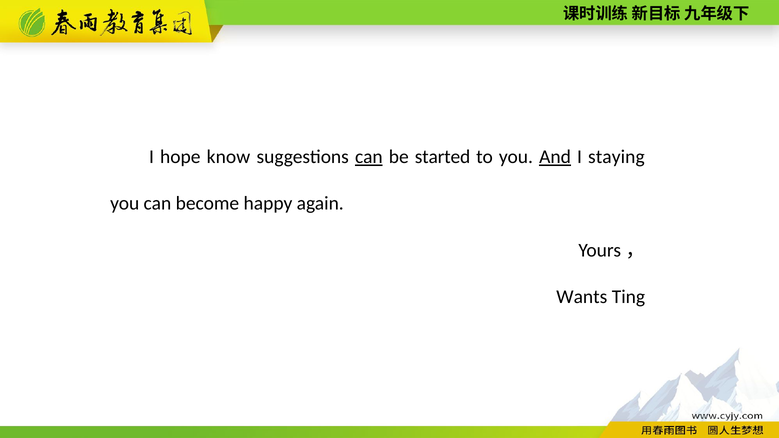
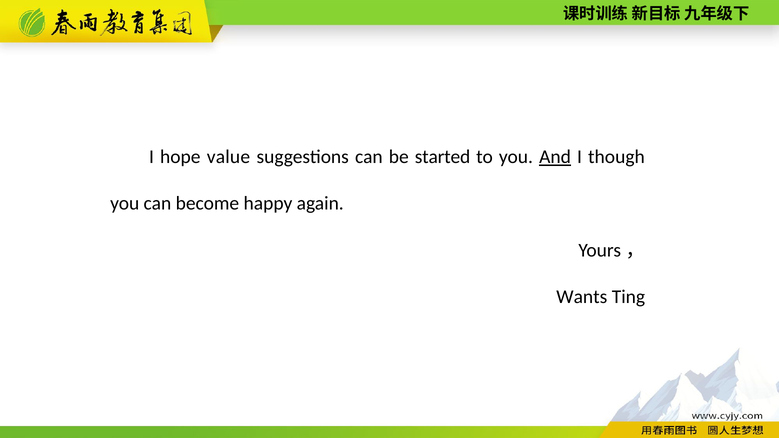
know: know -> value (228, 157)
can underline: present -> none (369, 157)
staying: staying -> though (616, 157)
